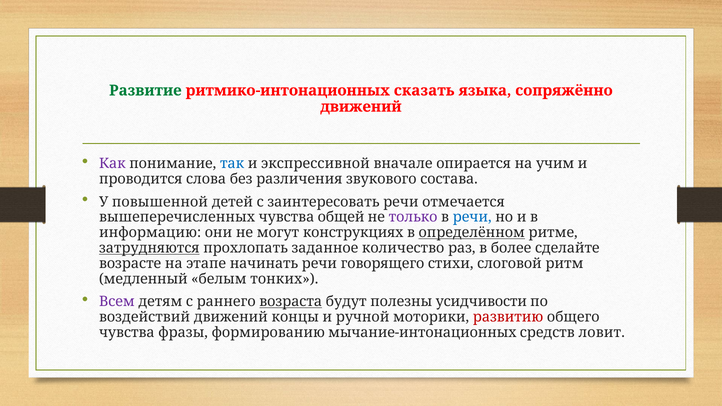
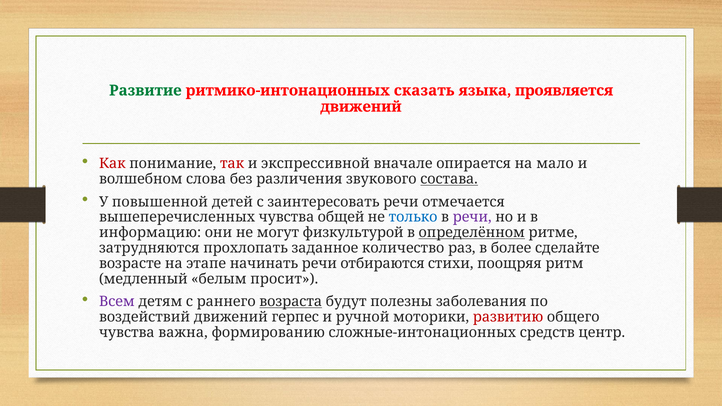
сопряжённо: сопряжённо -> проявляется (564, 90)
Как colour: purple -> red (112, 164)
так colour: blue -> red (232, 164)
учим: учим -> мало (555, 164)
проводится: проводится -> волшебном (141, 179)
состава underline: none -> present (449, 179)
только colour: purple -> blue (413, 217)
речи colour: blue -> purple (472, 217)
конструкциях: конструкциях -> физкультурой (353, 233)
затрудняются underline: present -> none (149, 248)
говорящего: говорящего -> отбираются (383, 264)
слоговой: слоговой -> поощряя (509, 264)
тонких: тонких -> просит (284, 279)
усидчивости: усидчивости -> заболевания (481, 302)
концы: концы -> герпес (295, 317)
фразы: фразы -> важна (183, 333)
мычание-интонационных: мычание-интонационных -> сложные-интонационных (422, 333)
ловит: ловит -> центр (602, 333)
